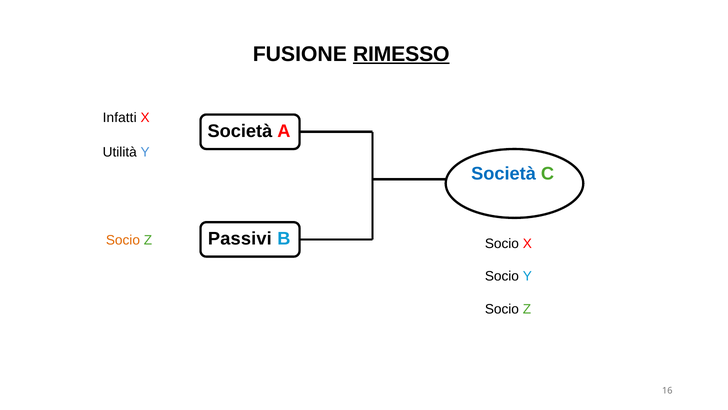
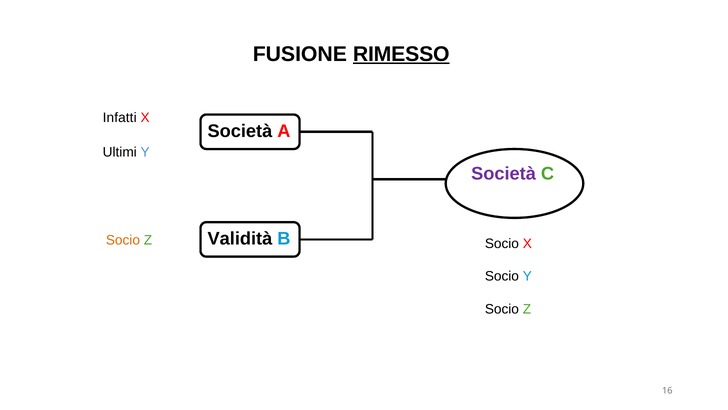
Utilità: Utilità -> Ultimi (120, 152)
Società colour: blue -> purple (504, 174)
Passivi: Passivi -> Validità (240, 238)
